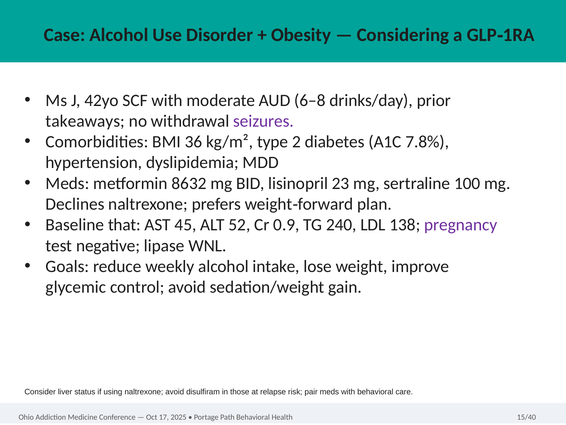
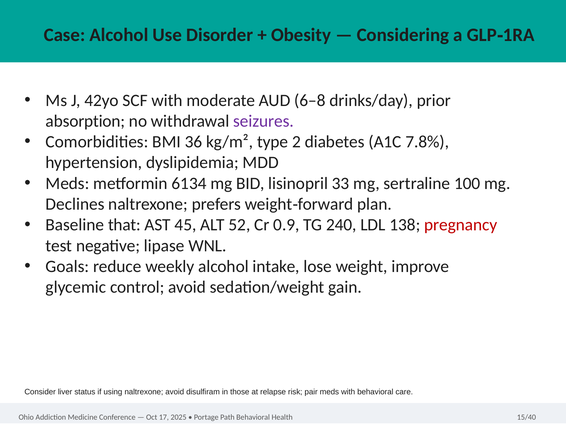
takeaways: takeaways -> absorption (85, 121)
8632: 8632 -> 6134 (189, 183)
23: 23 -> 33 (341, 183)
pregnancy colour: purple -> red (461, 225)
